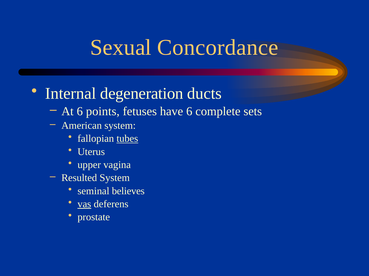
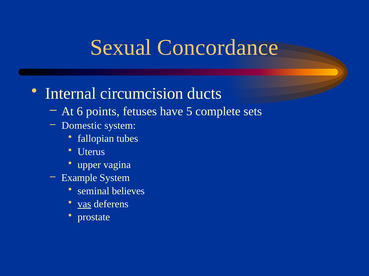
degeneration: degeneration -> circumcision (142, 94)
have 6: 6 -> 5 (189, 112)
American: American -> Domestic (82, 126)
tubes underline: present -> none (127, 139)
Resulted: Resulted -> Example (79, 178)
